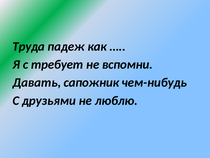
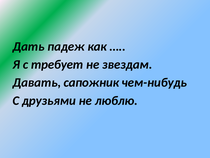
Труда: Труда -> Дать (29, 46)
вспомни: вспомни -> звездам (127, 64)
